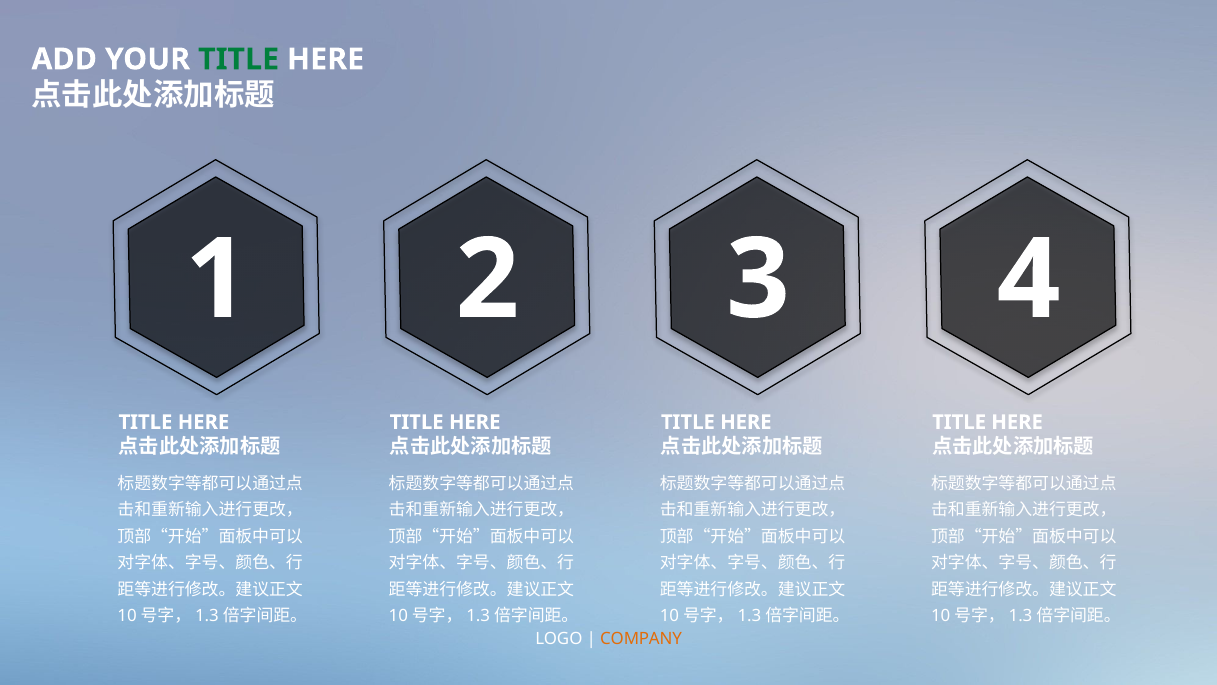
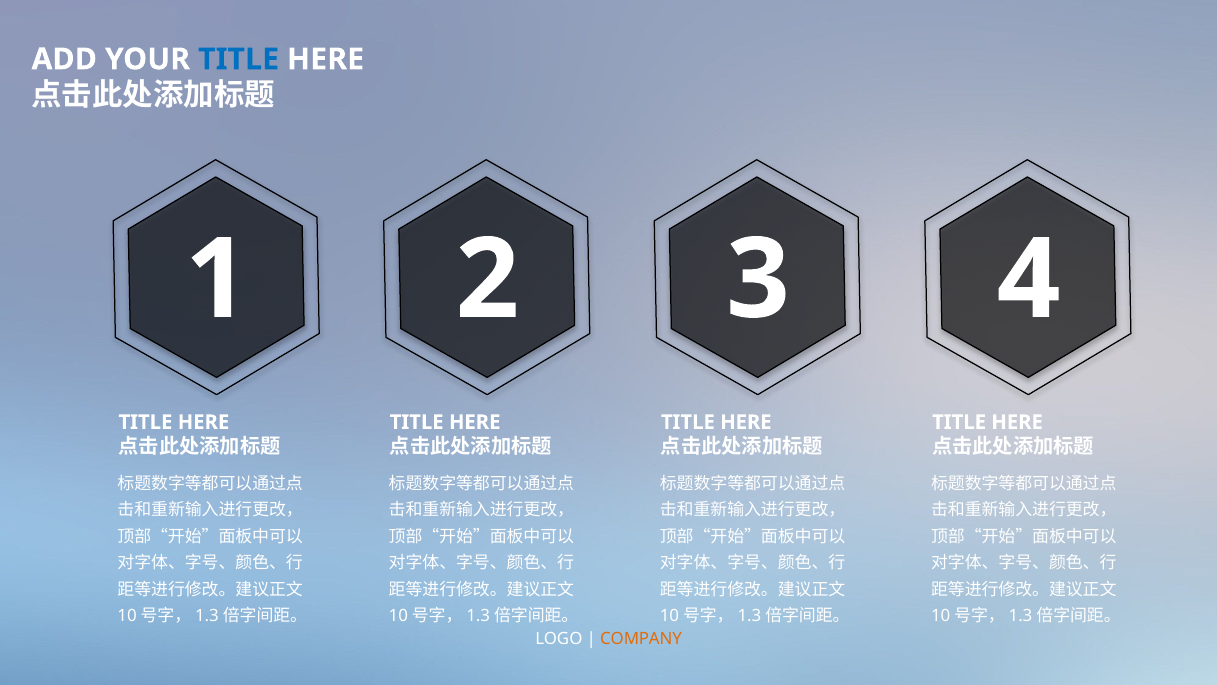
TITLE colour: green -> blue (239, 59)
